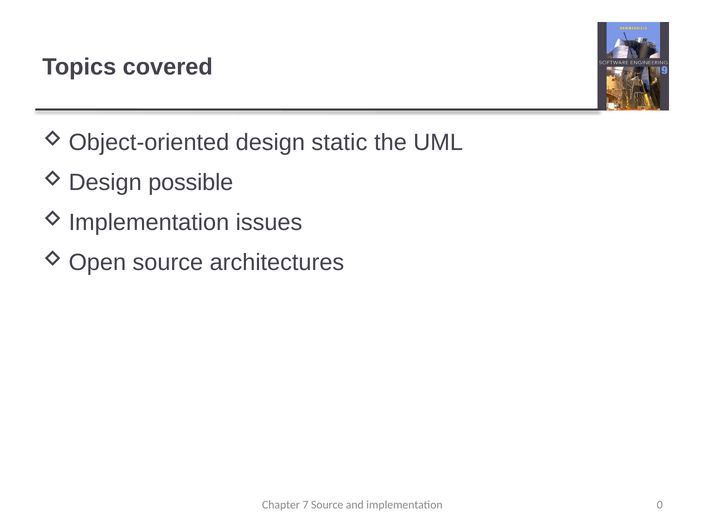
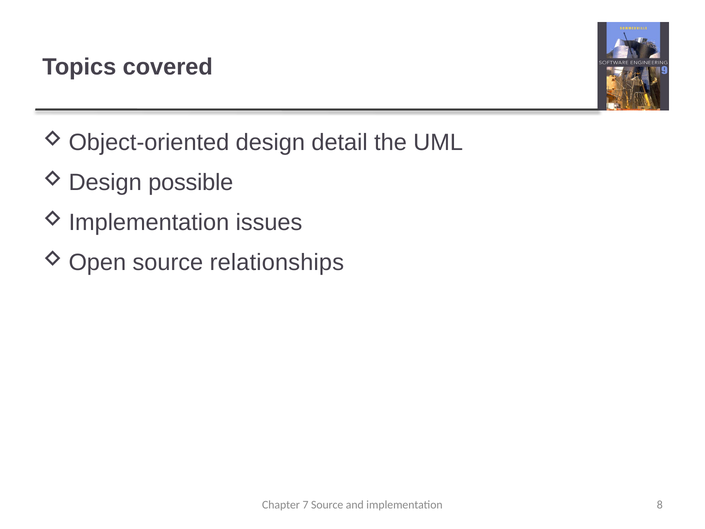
static: static -> detail (340, 143)
architectures: architectures -> relationships (277, 263)
0: 0 -> 8 (660, 505)
